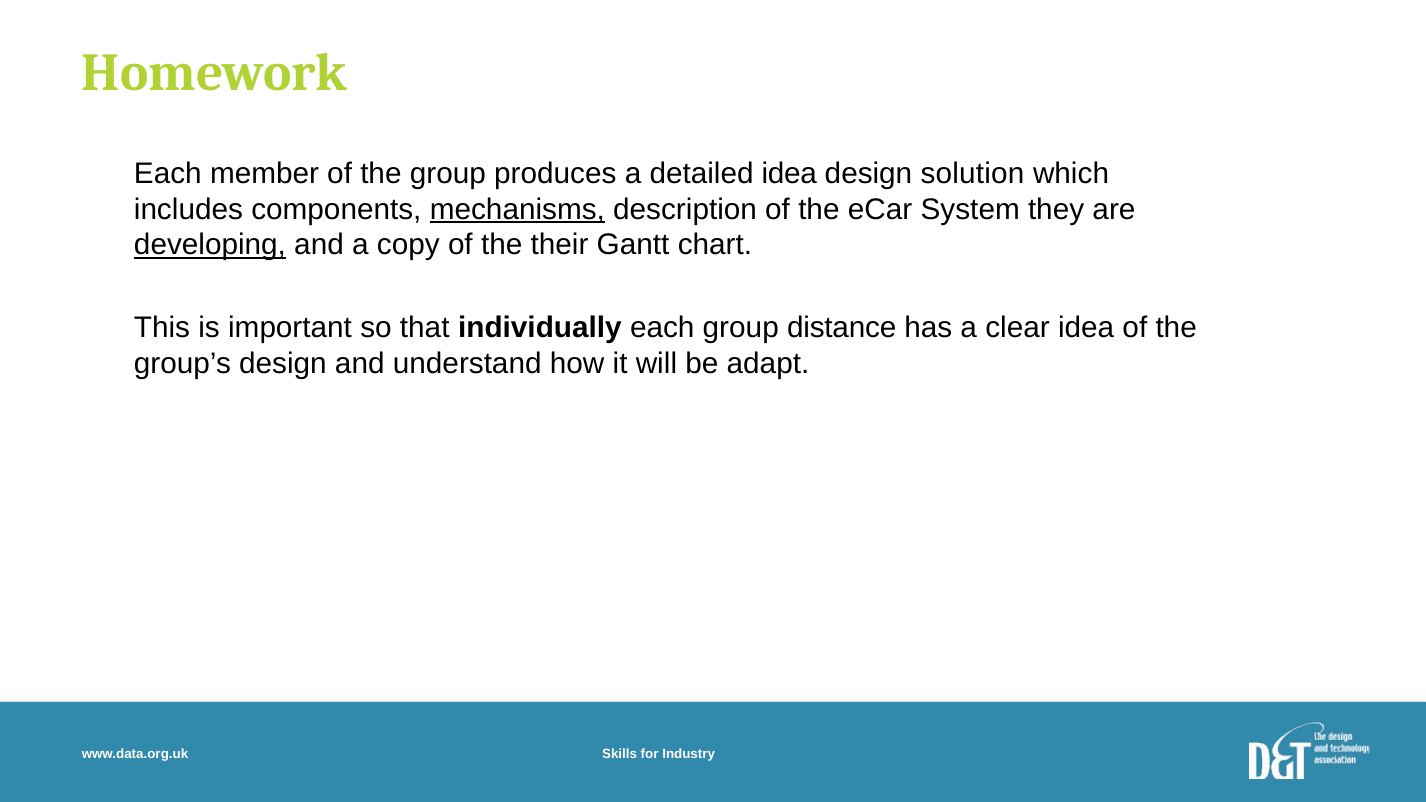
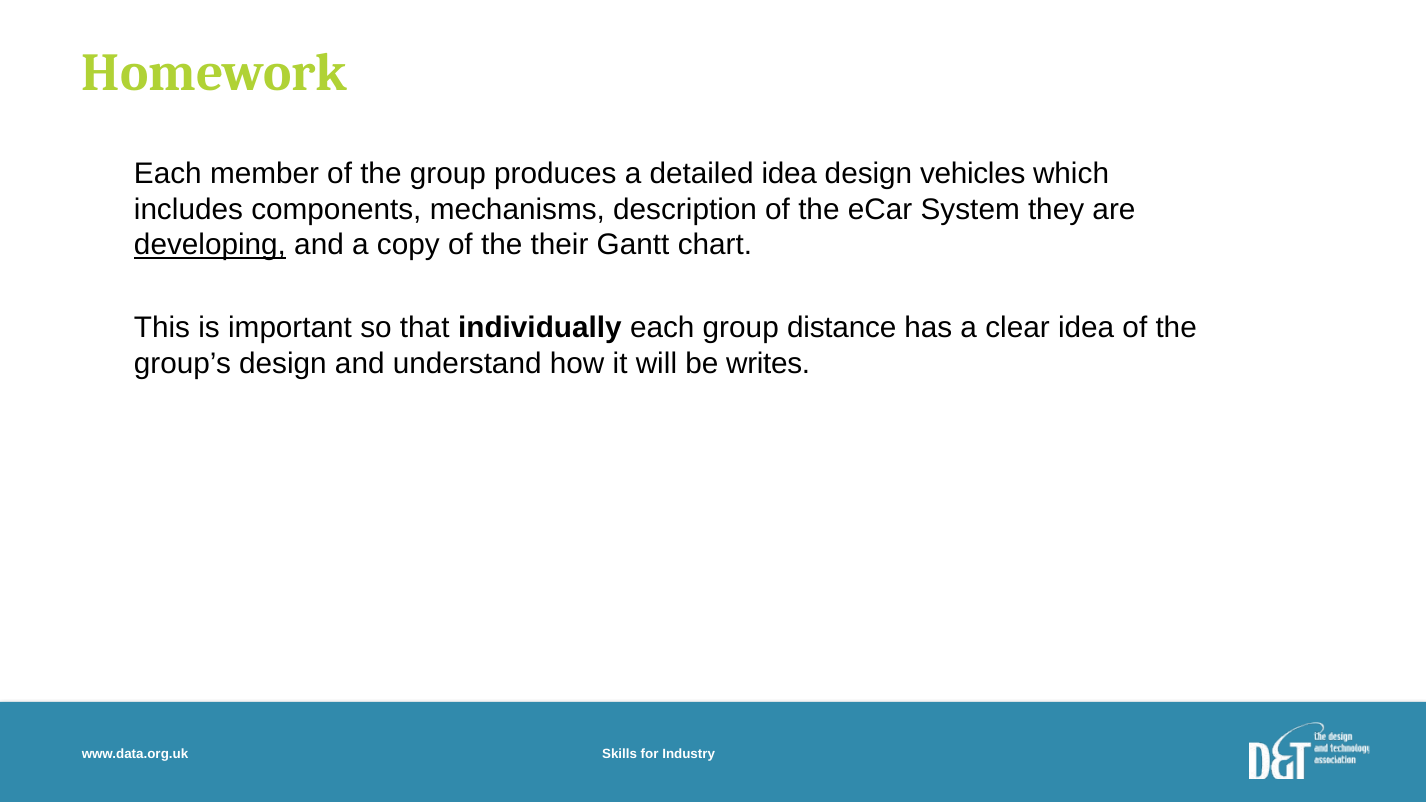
solution: solution -> vehicles (973, 174)
mechanisms underline: present -> none (517, 209)
adapt: adapt -> writes (768, 364)
